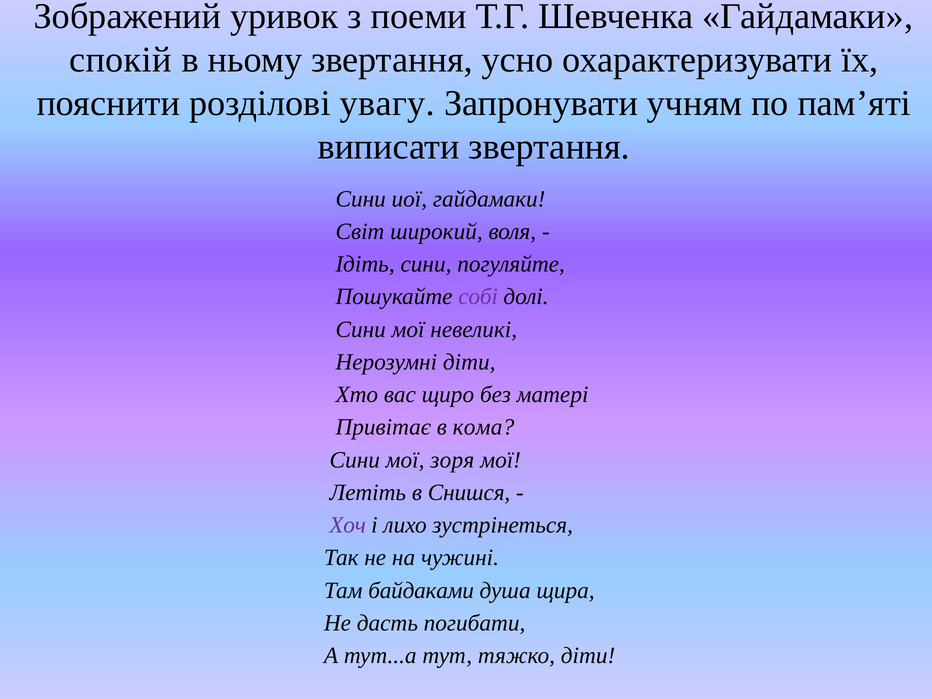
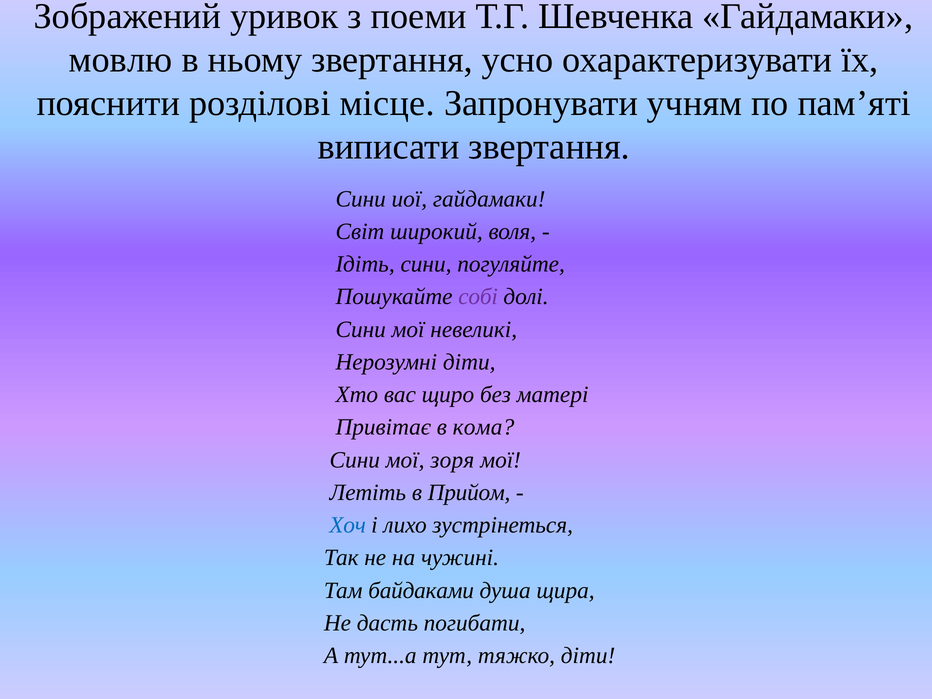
спокій: спокій -> мовлю (121, 60)
увагу: увагу -> місце (387, 103)
Снишся: Снишся -> Прийом (469, 492)
Хоч colour: purple -> blue (348, 525)
